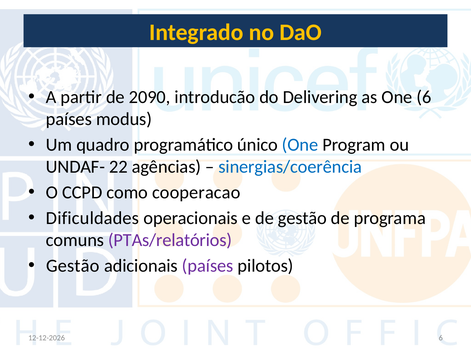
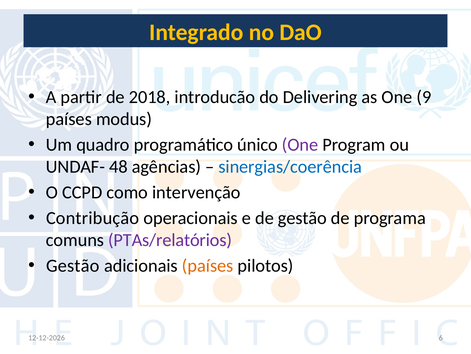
2090: 2090 -> 2018 (150, 97)
One 6: 6 -> 9 (424, 97)
One colour: blue -> purple (300, 145)
22: 22 -> 48 (118, 166)
cooperacao: cooperacao -> intervenção (196, 192)
Dificuldades: Dificuldades -> Contribução (93, 218)
países colour: purple -> orange (208, 265)
